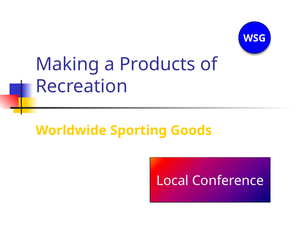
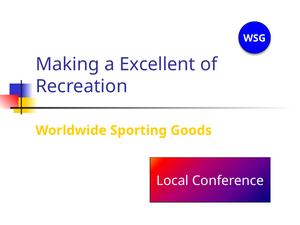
Products: Products -> Excellent (157, 64)
